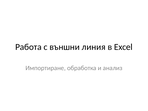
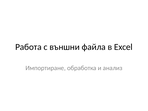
линия: линия -> файла (94, 47)
